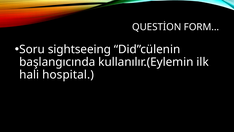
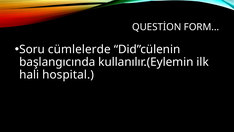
sightseeing: sightseeing -> cümlelerde (79, 49)
